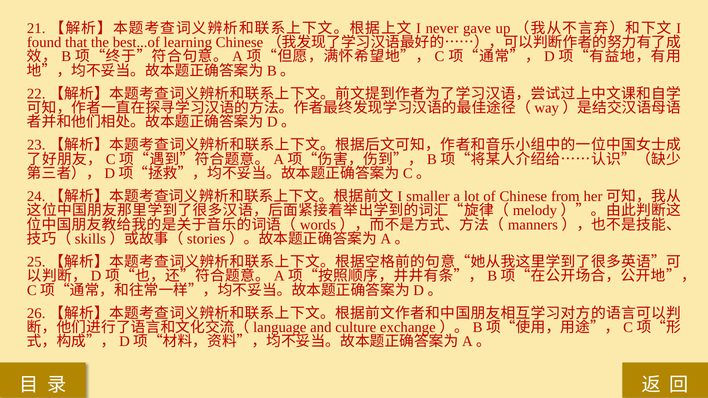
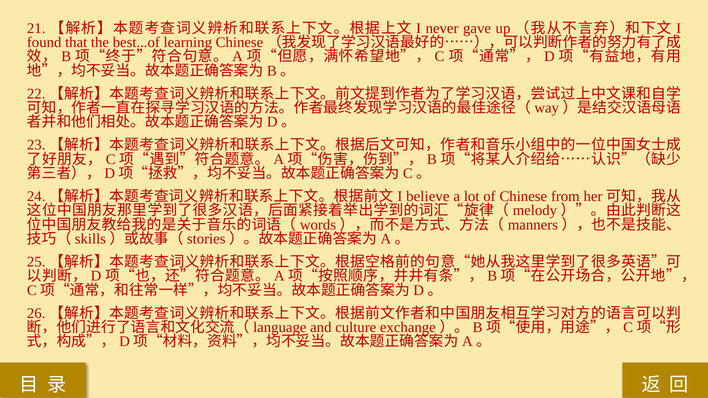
smaller: smaller -> believe (428, 197)
